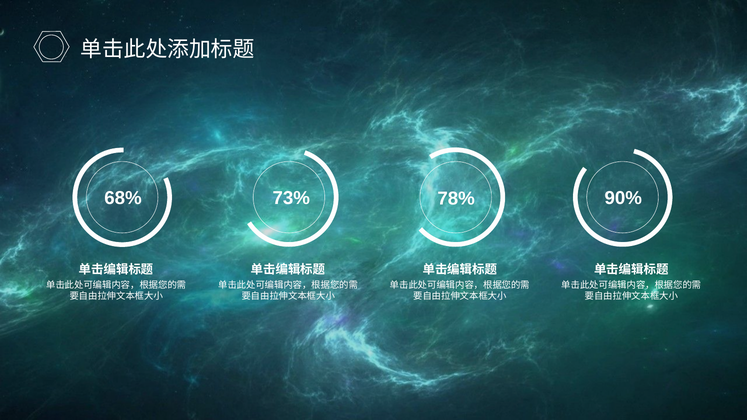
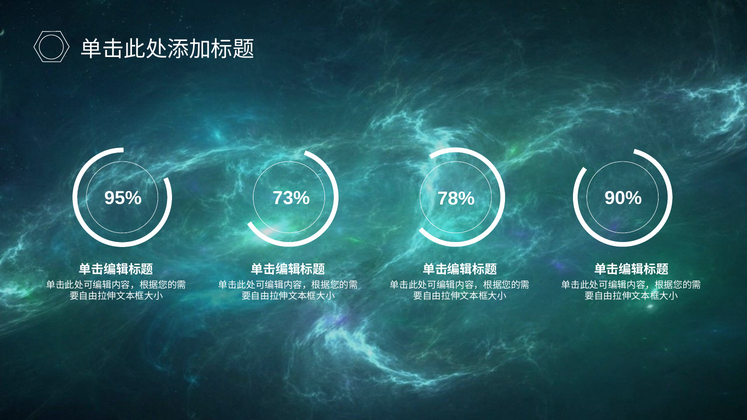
68%: 68% -> 95% (123, 198)
